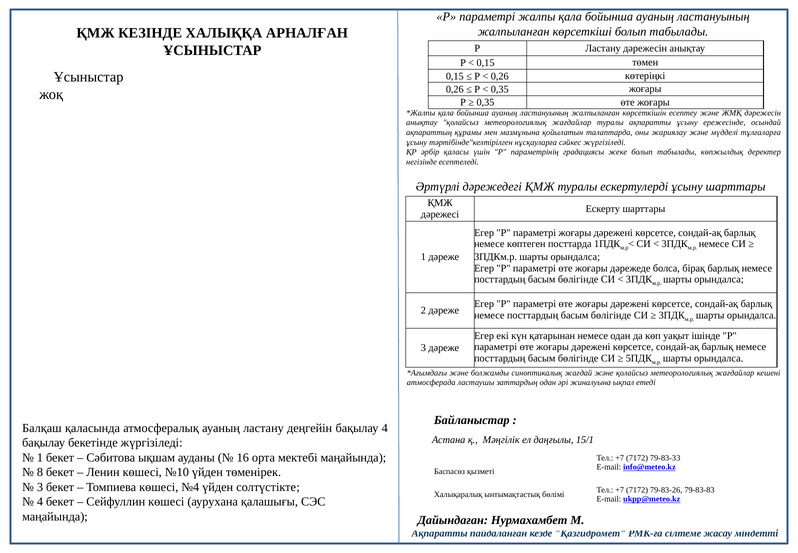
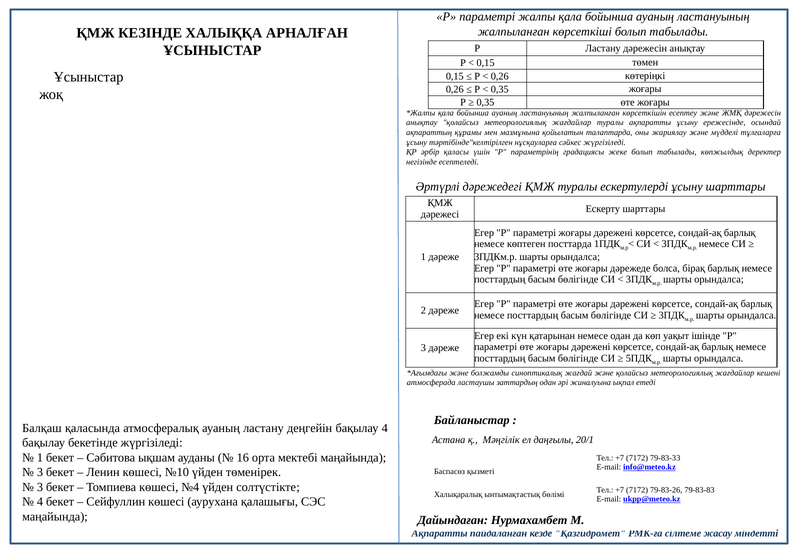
15/1: 15/1 -> 20/1 (585, 439)
8: 8 -> 3 (40, 472)
